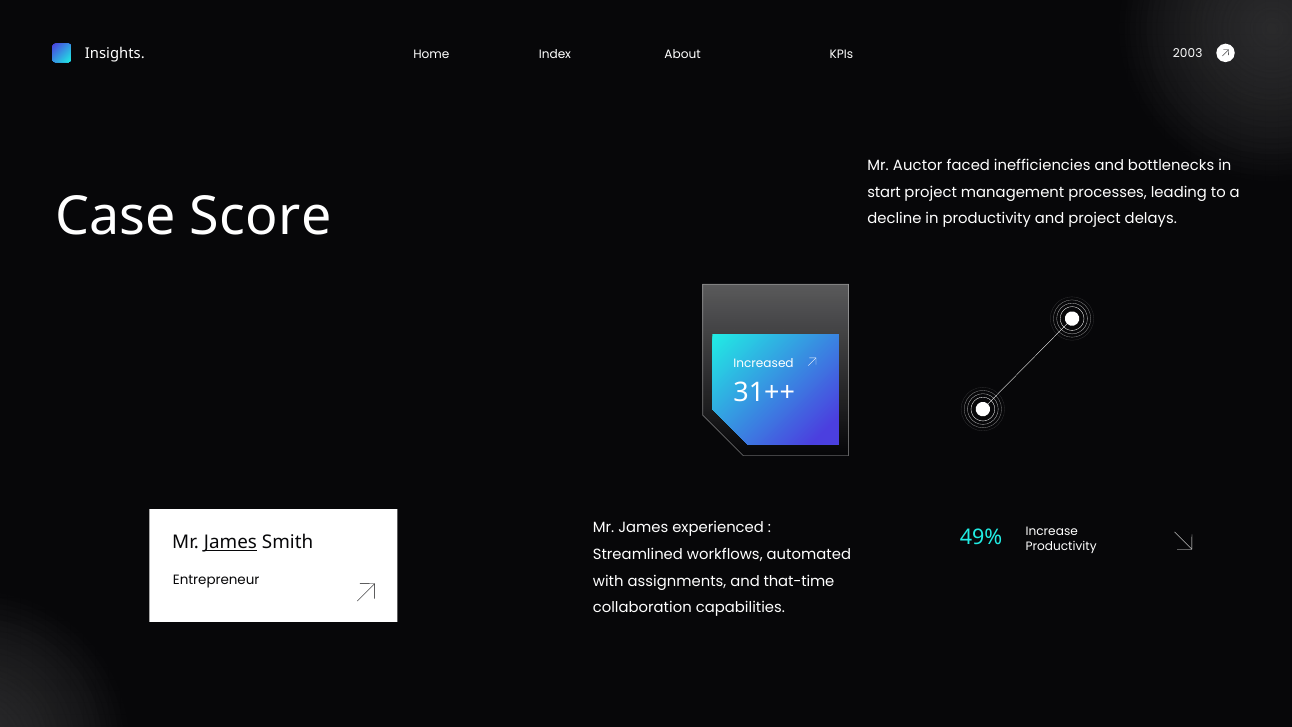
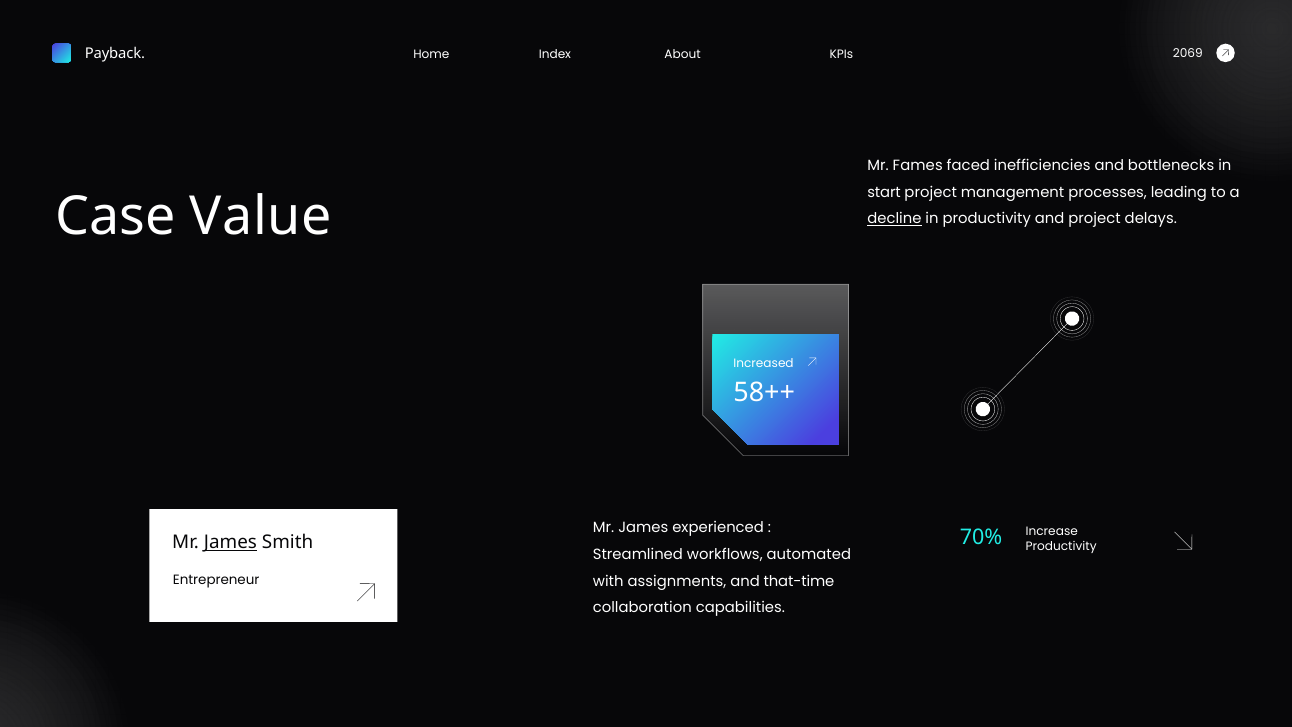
Insights: Insights -> Payback (115, 54)
2003: 2003 -> 2069 (1188, 54)
Auctor: Auctor -> Fames (918, 165)
Score: Score -> Value (261, 217)
decline underline: none -> present (894, 219)
31++: 31++ -> 58++ (764, 393)
49%: 49% -> 70% (981, 537)
